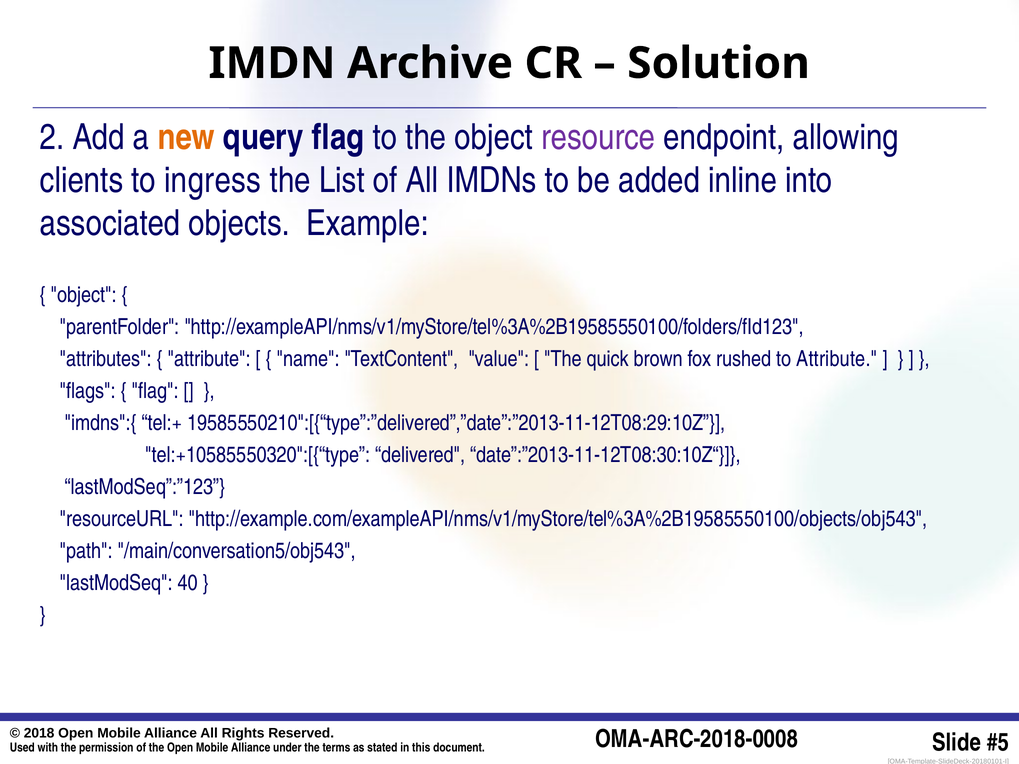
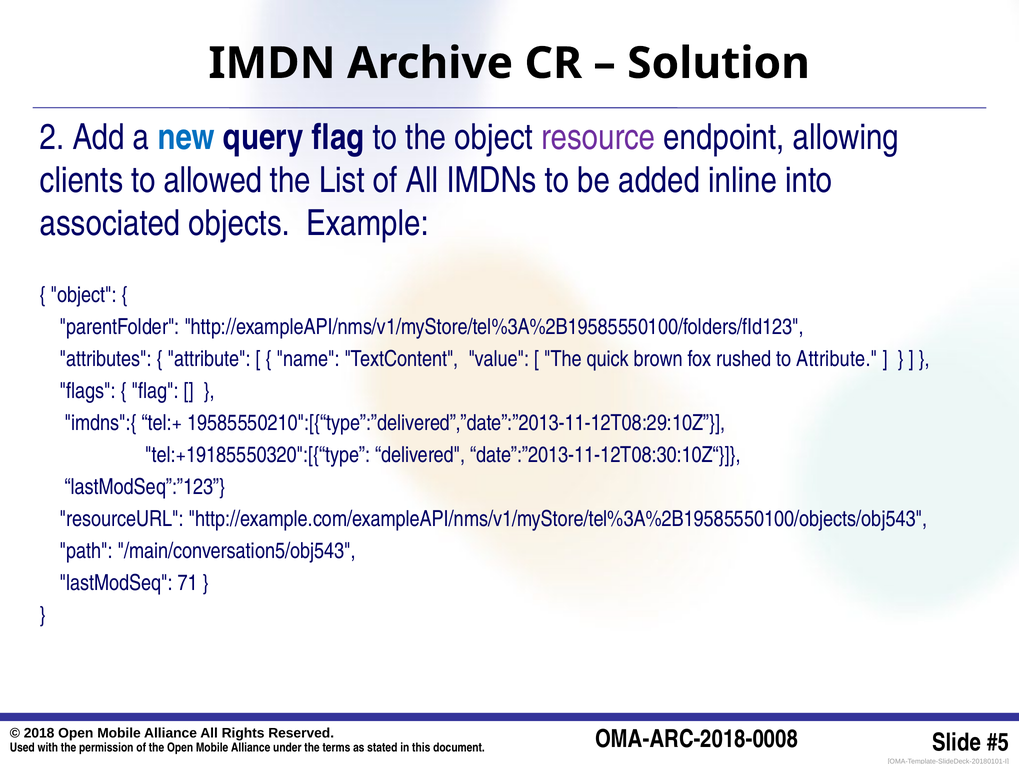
new colour: orange -> blue (186, 137)
ingress: ingress -> allowed (213, 180)
tel:+10585550320":[{“type: tel:+10585550320":[{“type -> tel:+19185550320":[{“type (258, 455)
40: 40 -> 71 (188, 583)
